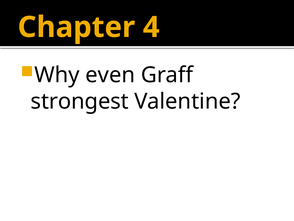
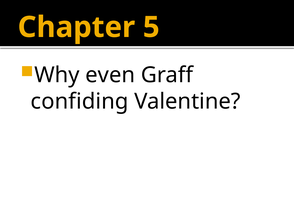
4: 4 -> 5 (151, 27)
strongest: strongest -> confiding (80, 101)
